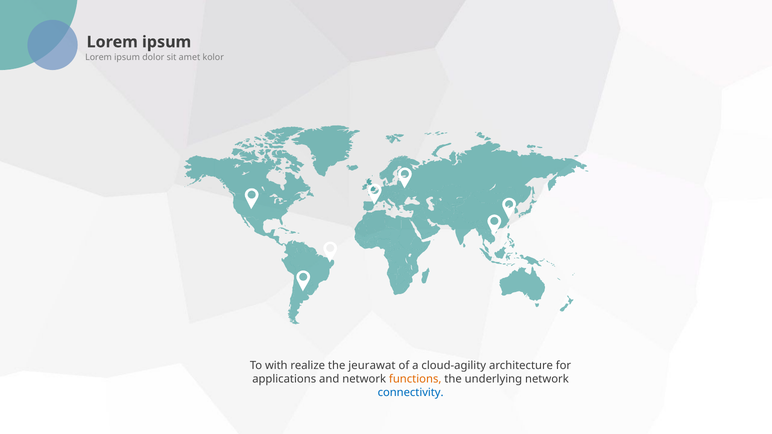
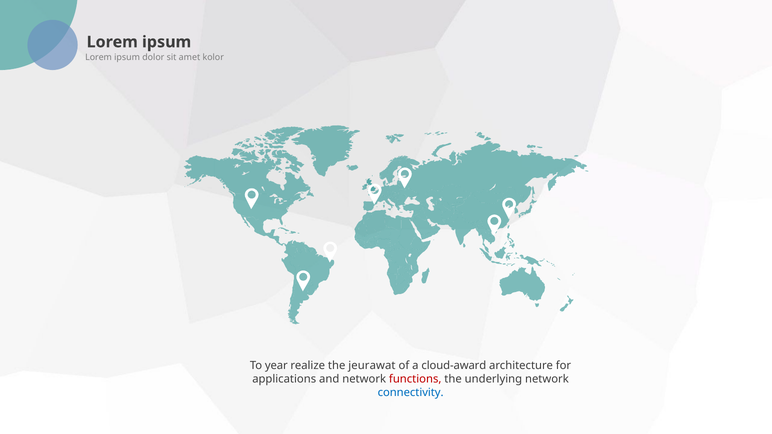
with: with -> year (276, 366)
cloud-agility: cloud-agility -> cloud-award (454, 366)
functions colour: orange -> red (415, 379)
